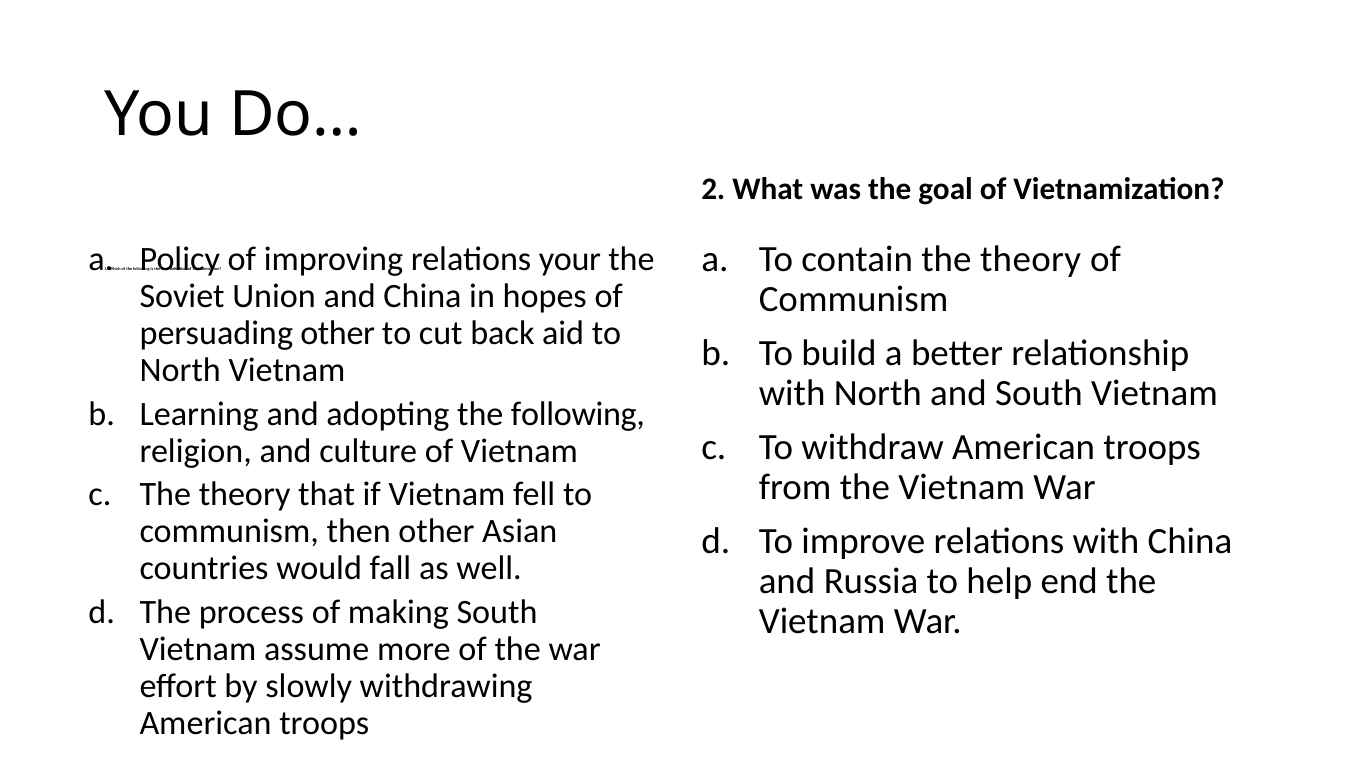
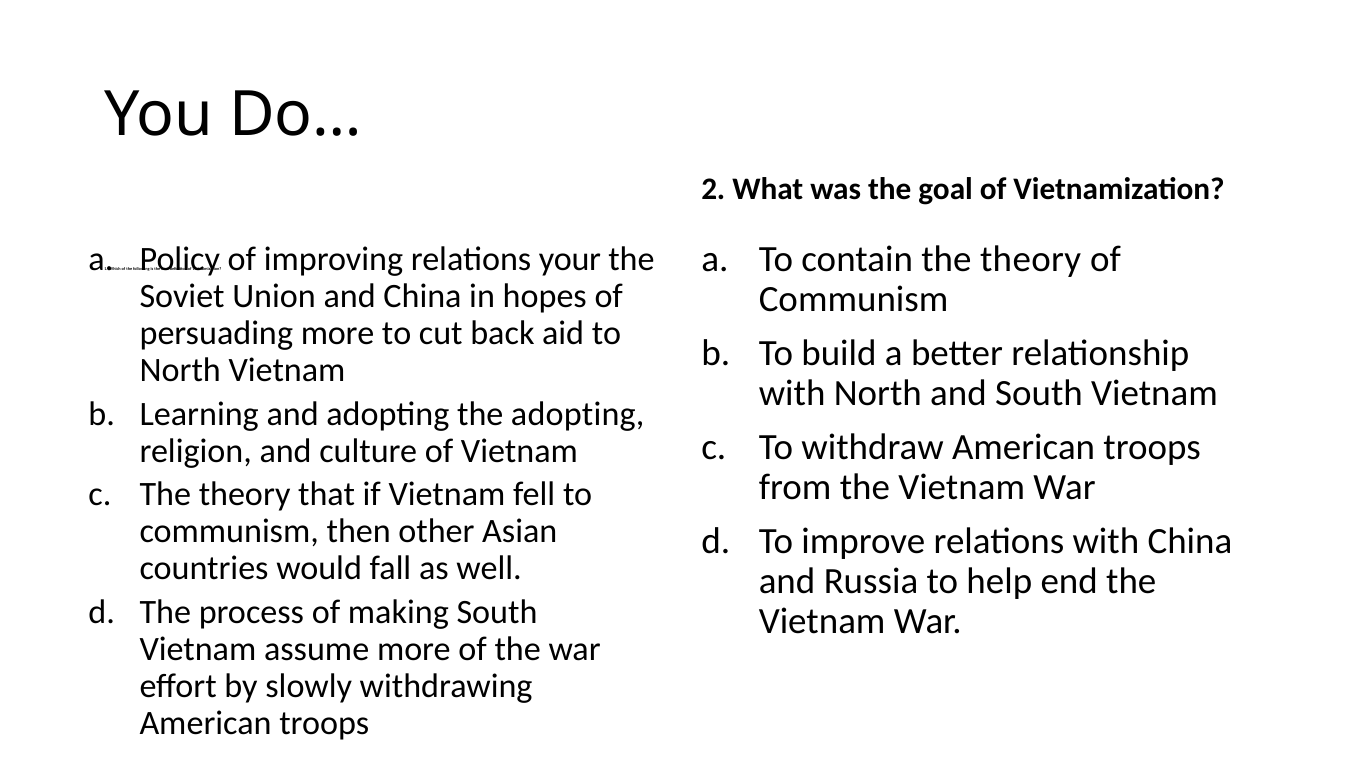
persuading other: other -> more (338, 333)
adopting the following: following -> adopting (578, 414)
